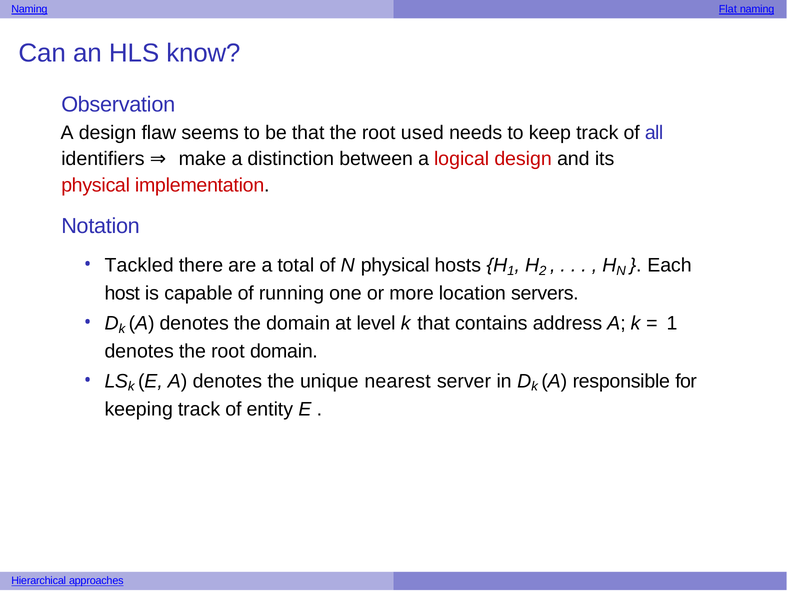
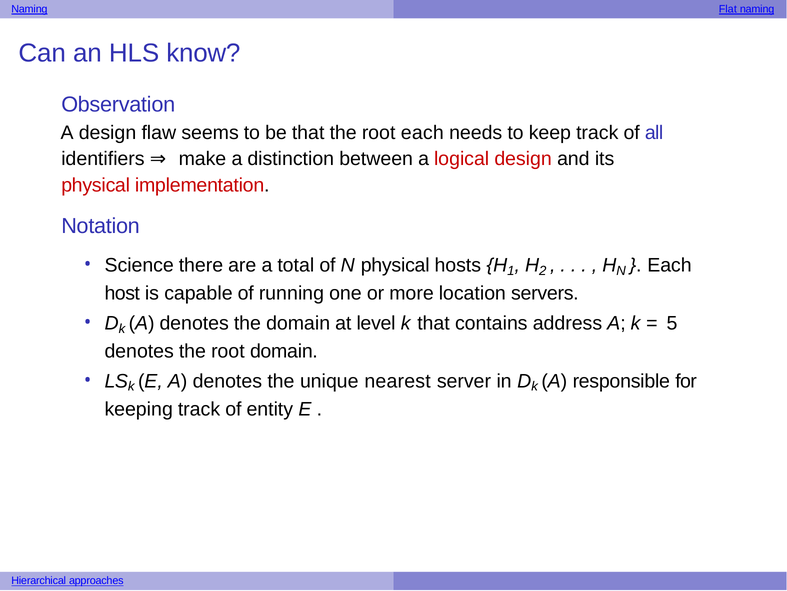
root used: used -> each (422, 133)
Tackled: Tackled -> Science (139, 265)
1: 1 -> 5 (672, 323)
